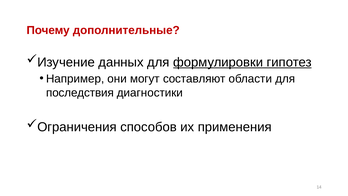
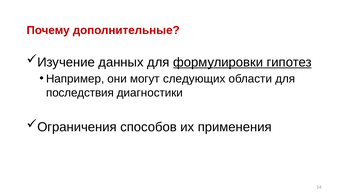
составляют: составляют -> следующих (194, 79)
